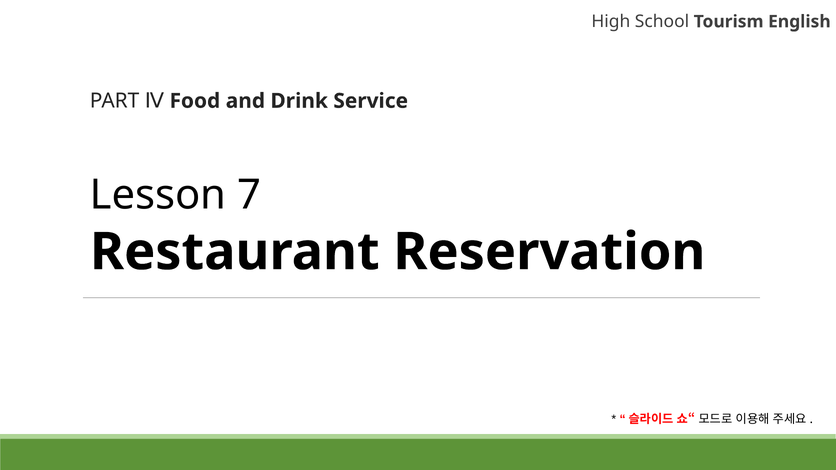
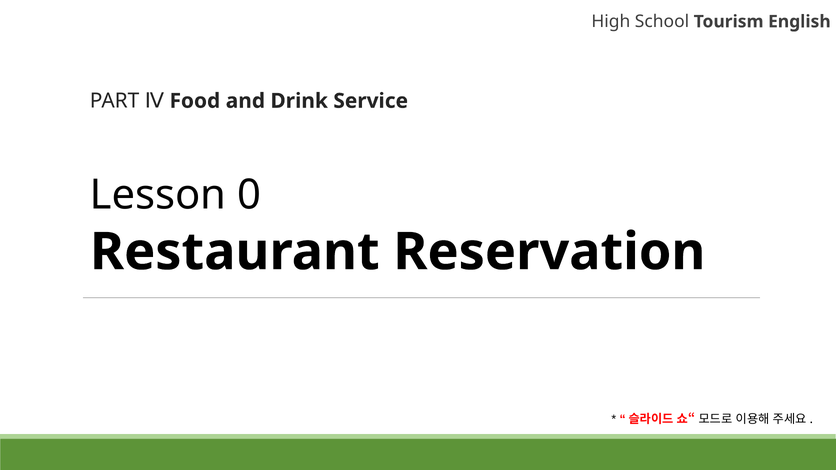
7: 7 -> 0 (249, 195)
